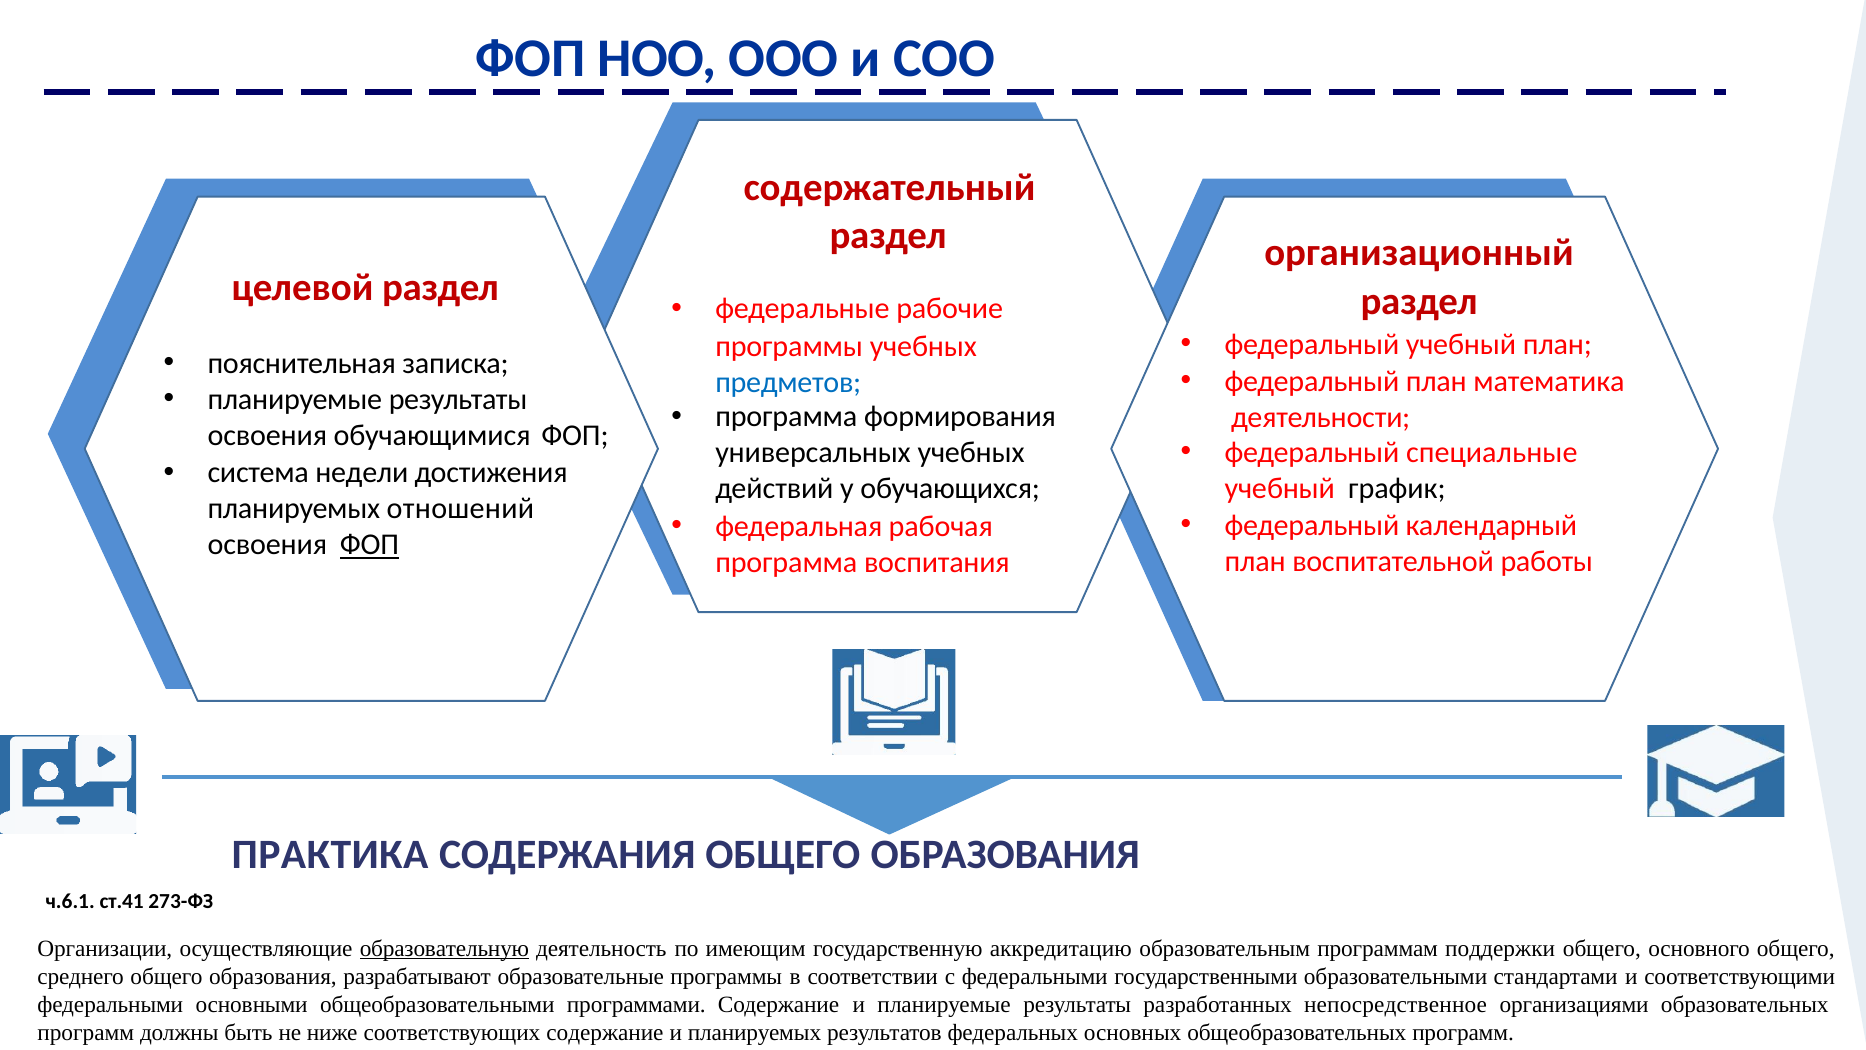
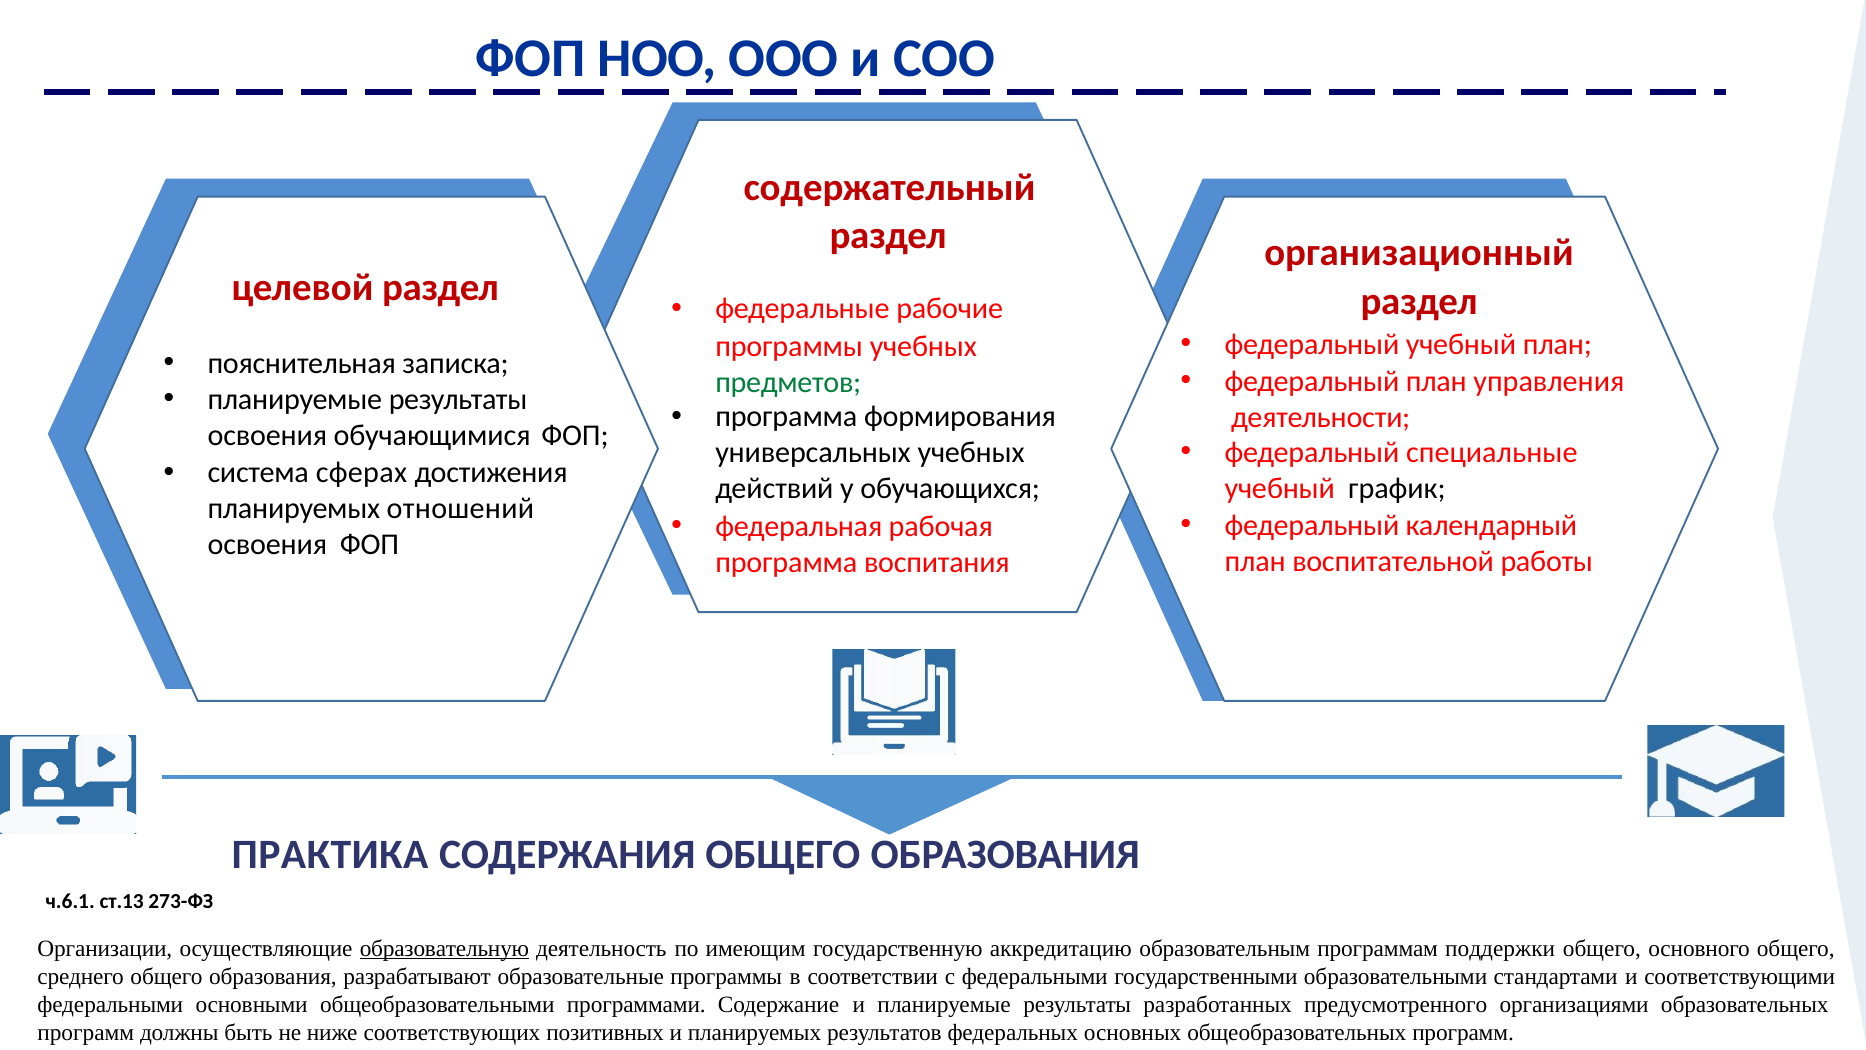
математика: математика -> управления (1549, 381)
предметов colour: blue -> green (788, 382)
недели: недели -> сферах (361, 473)
ФОП underline: present -> none (369, 545)
ст.41: ст.41 -> ст.13 (122, 901)
непосредственное: непосредственное -> предусмотренного (1396, 1004)
соответствующих содержание: содержание -> позитивных (605, 1032)
